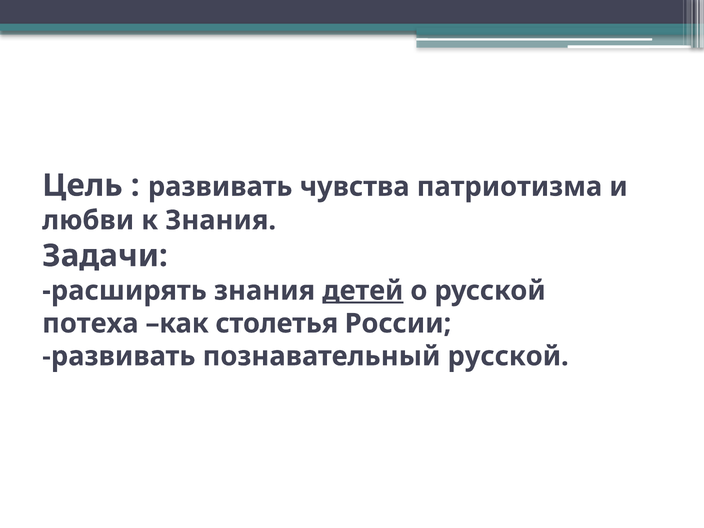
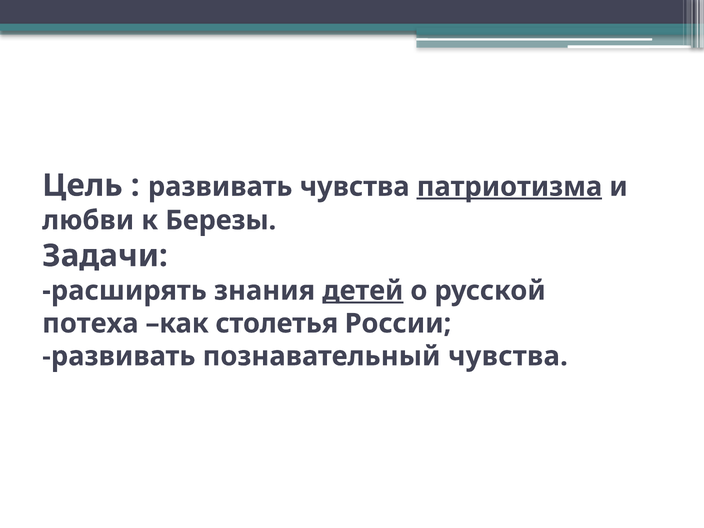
патриотизма underline: none -> present (509, 187)
к Знания: Знания -> Березы (221, 220)
познавательный русской: русской -> чувства (508, 356)
